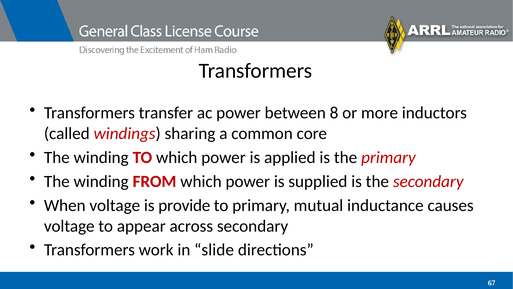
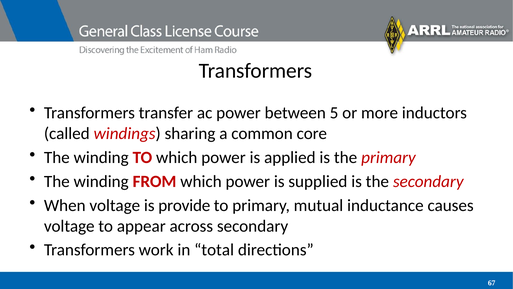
8: 8 -> 5 (334, 113)
slide: slide -> total (214, 250)
